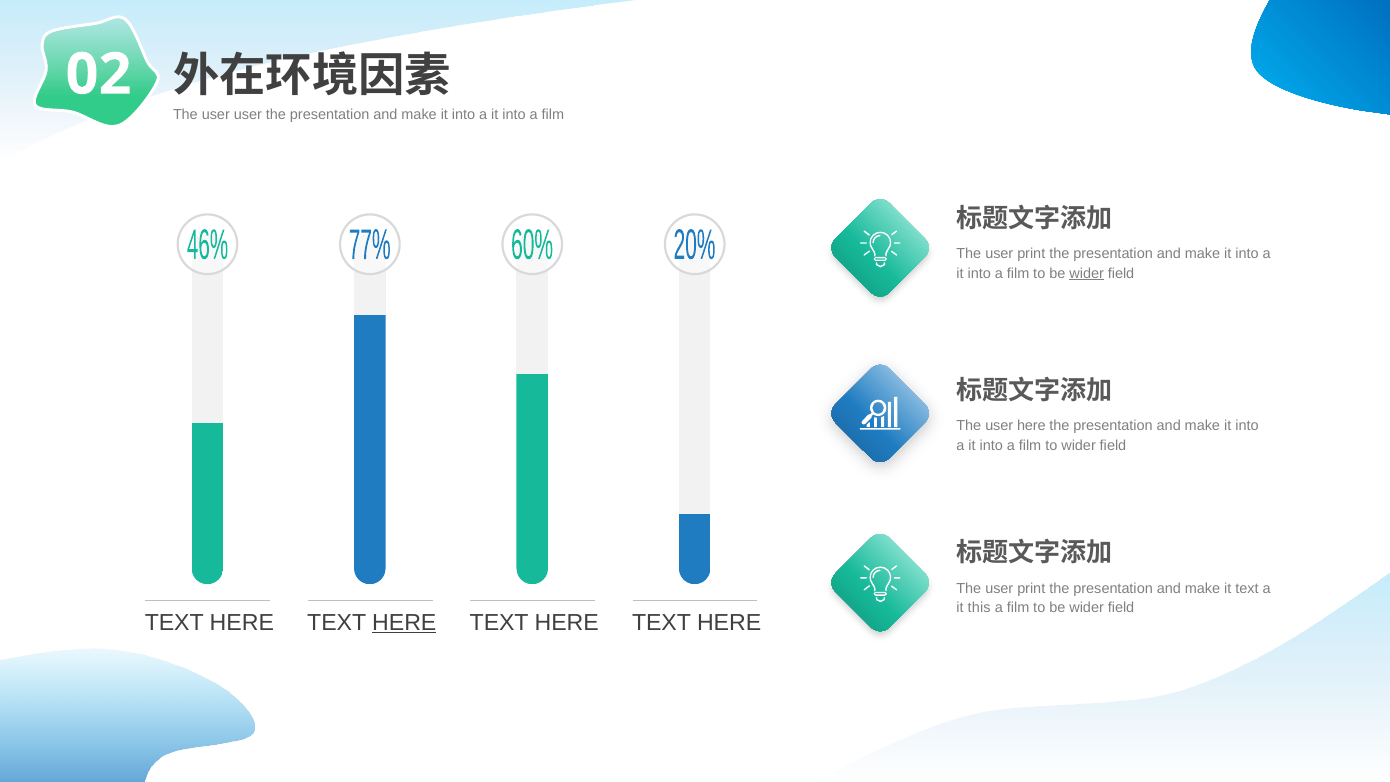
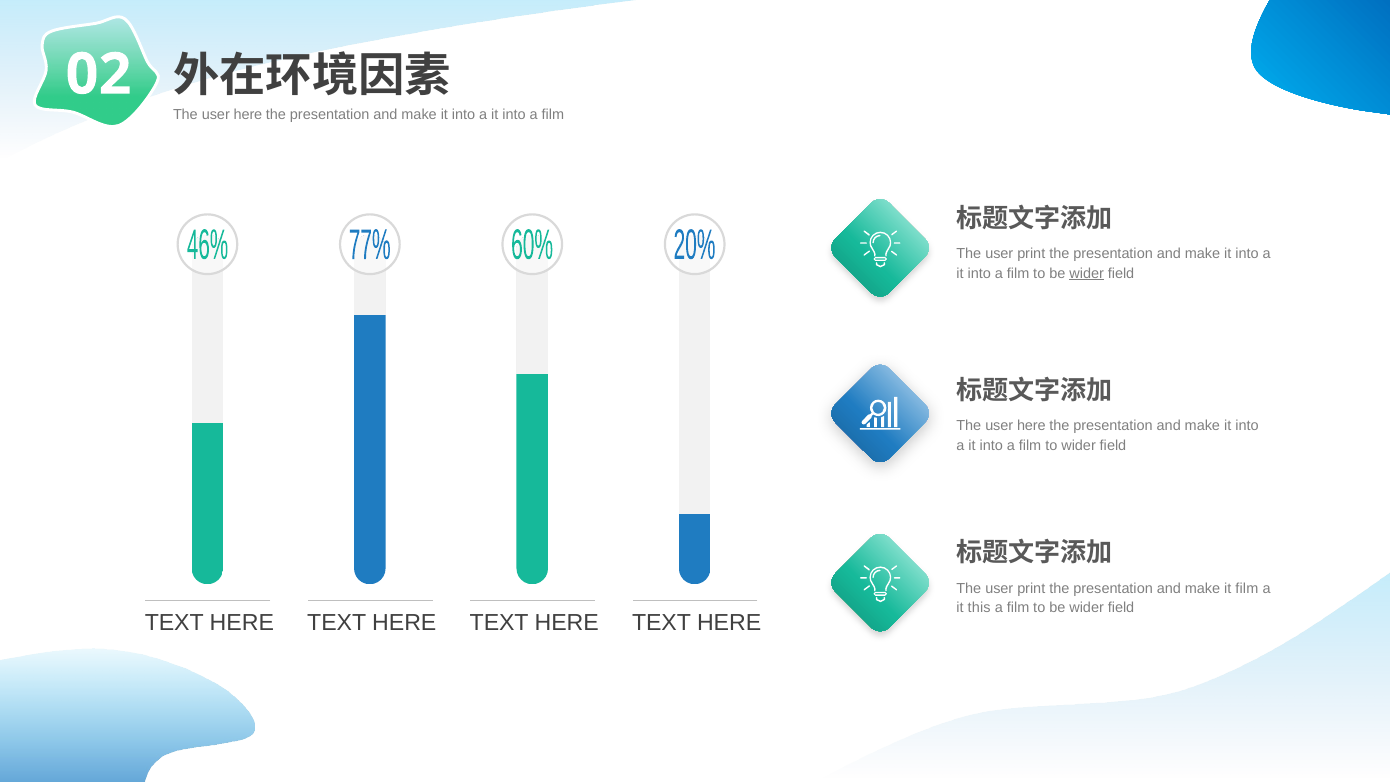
user: user -> here (248, 115)
it text: text -> film (1247, 588)
HERE underline: present -> none (404, 623)
